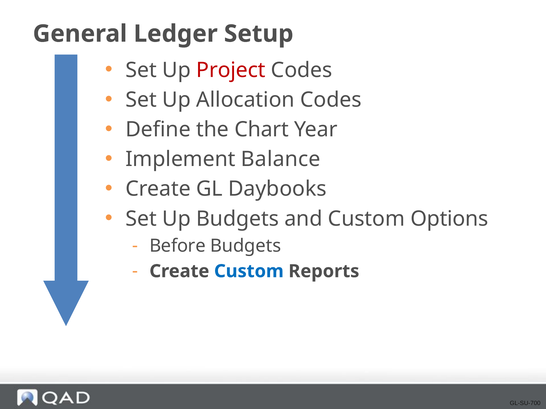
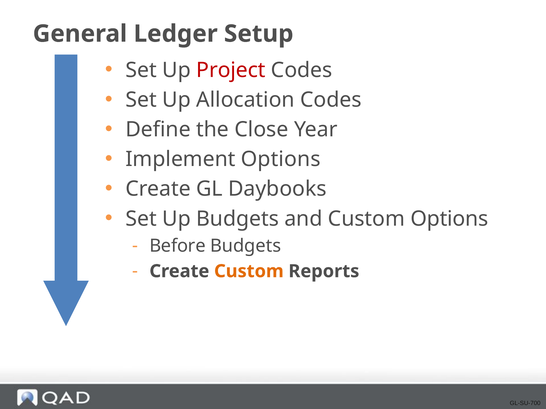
Chart: Chart -> Close (261, 130)
Implement Balance: Balance -> Options (281, 159)
Custom colour: blue -> orange (249, 272)
